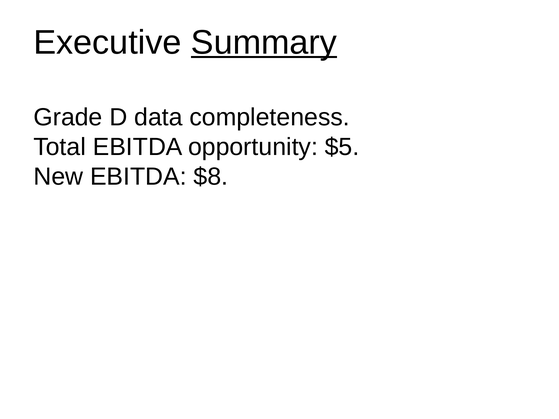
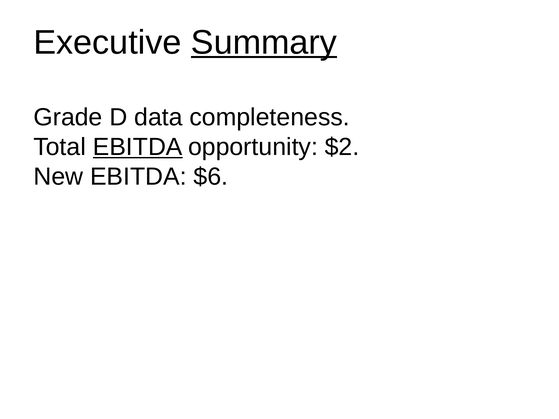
EBITDA underline: none -> present (138, 147)
$5: $5 -> $2 (342, 147)
$8: $8 -> $6 (211, 177)
